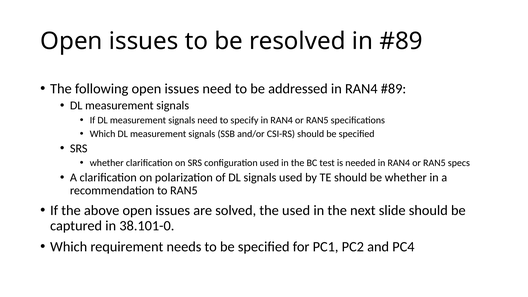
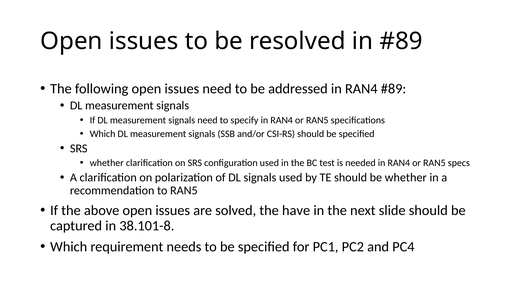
the used: used -> have (296, 210)
38.101-0: 38.101-0 -> 38.101-8 (147, 226)
